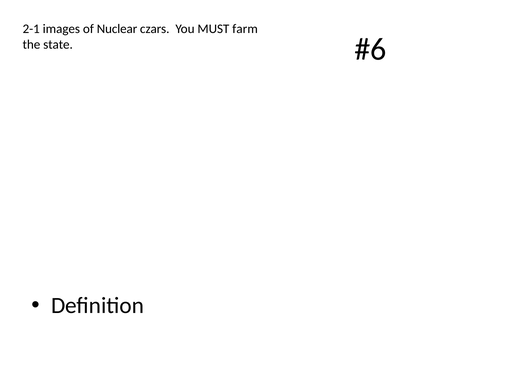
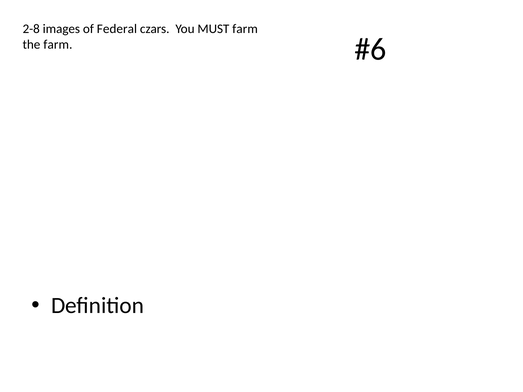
2-1: 2-1 -> 2-8 (31, 29)
Nuclear: Nuclear -> Federal (117, 29)
the state: state -> farm (58, 44)
